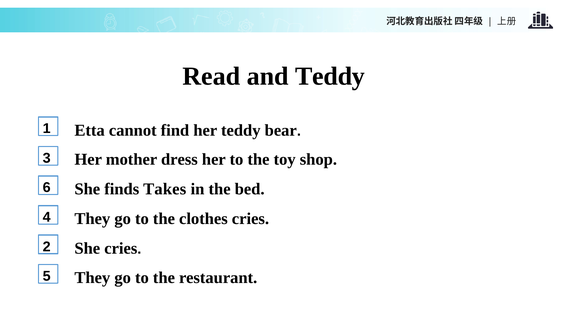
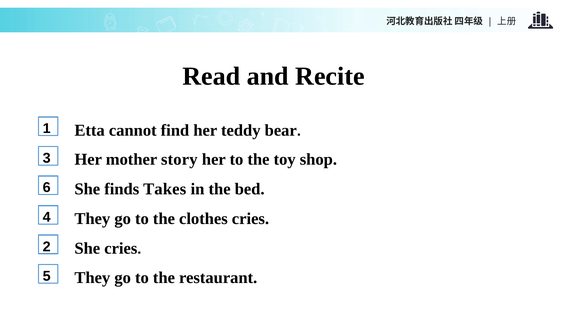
and Teddy: Teddy -> Recite (330, 76)
dress: dress -> story (179, 160)
